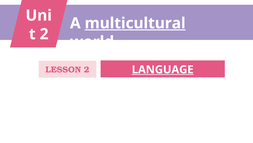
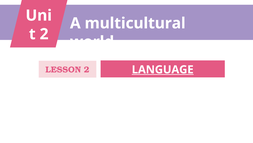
multicultural underline: present -> none (135, 23)
